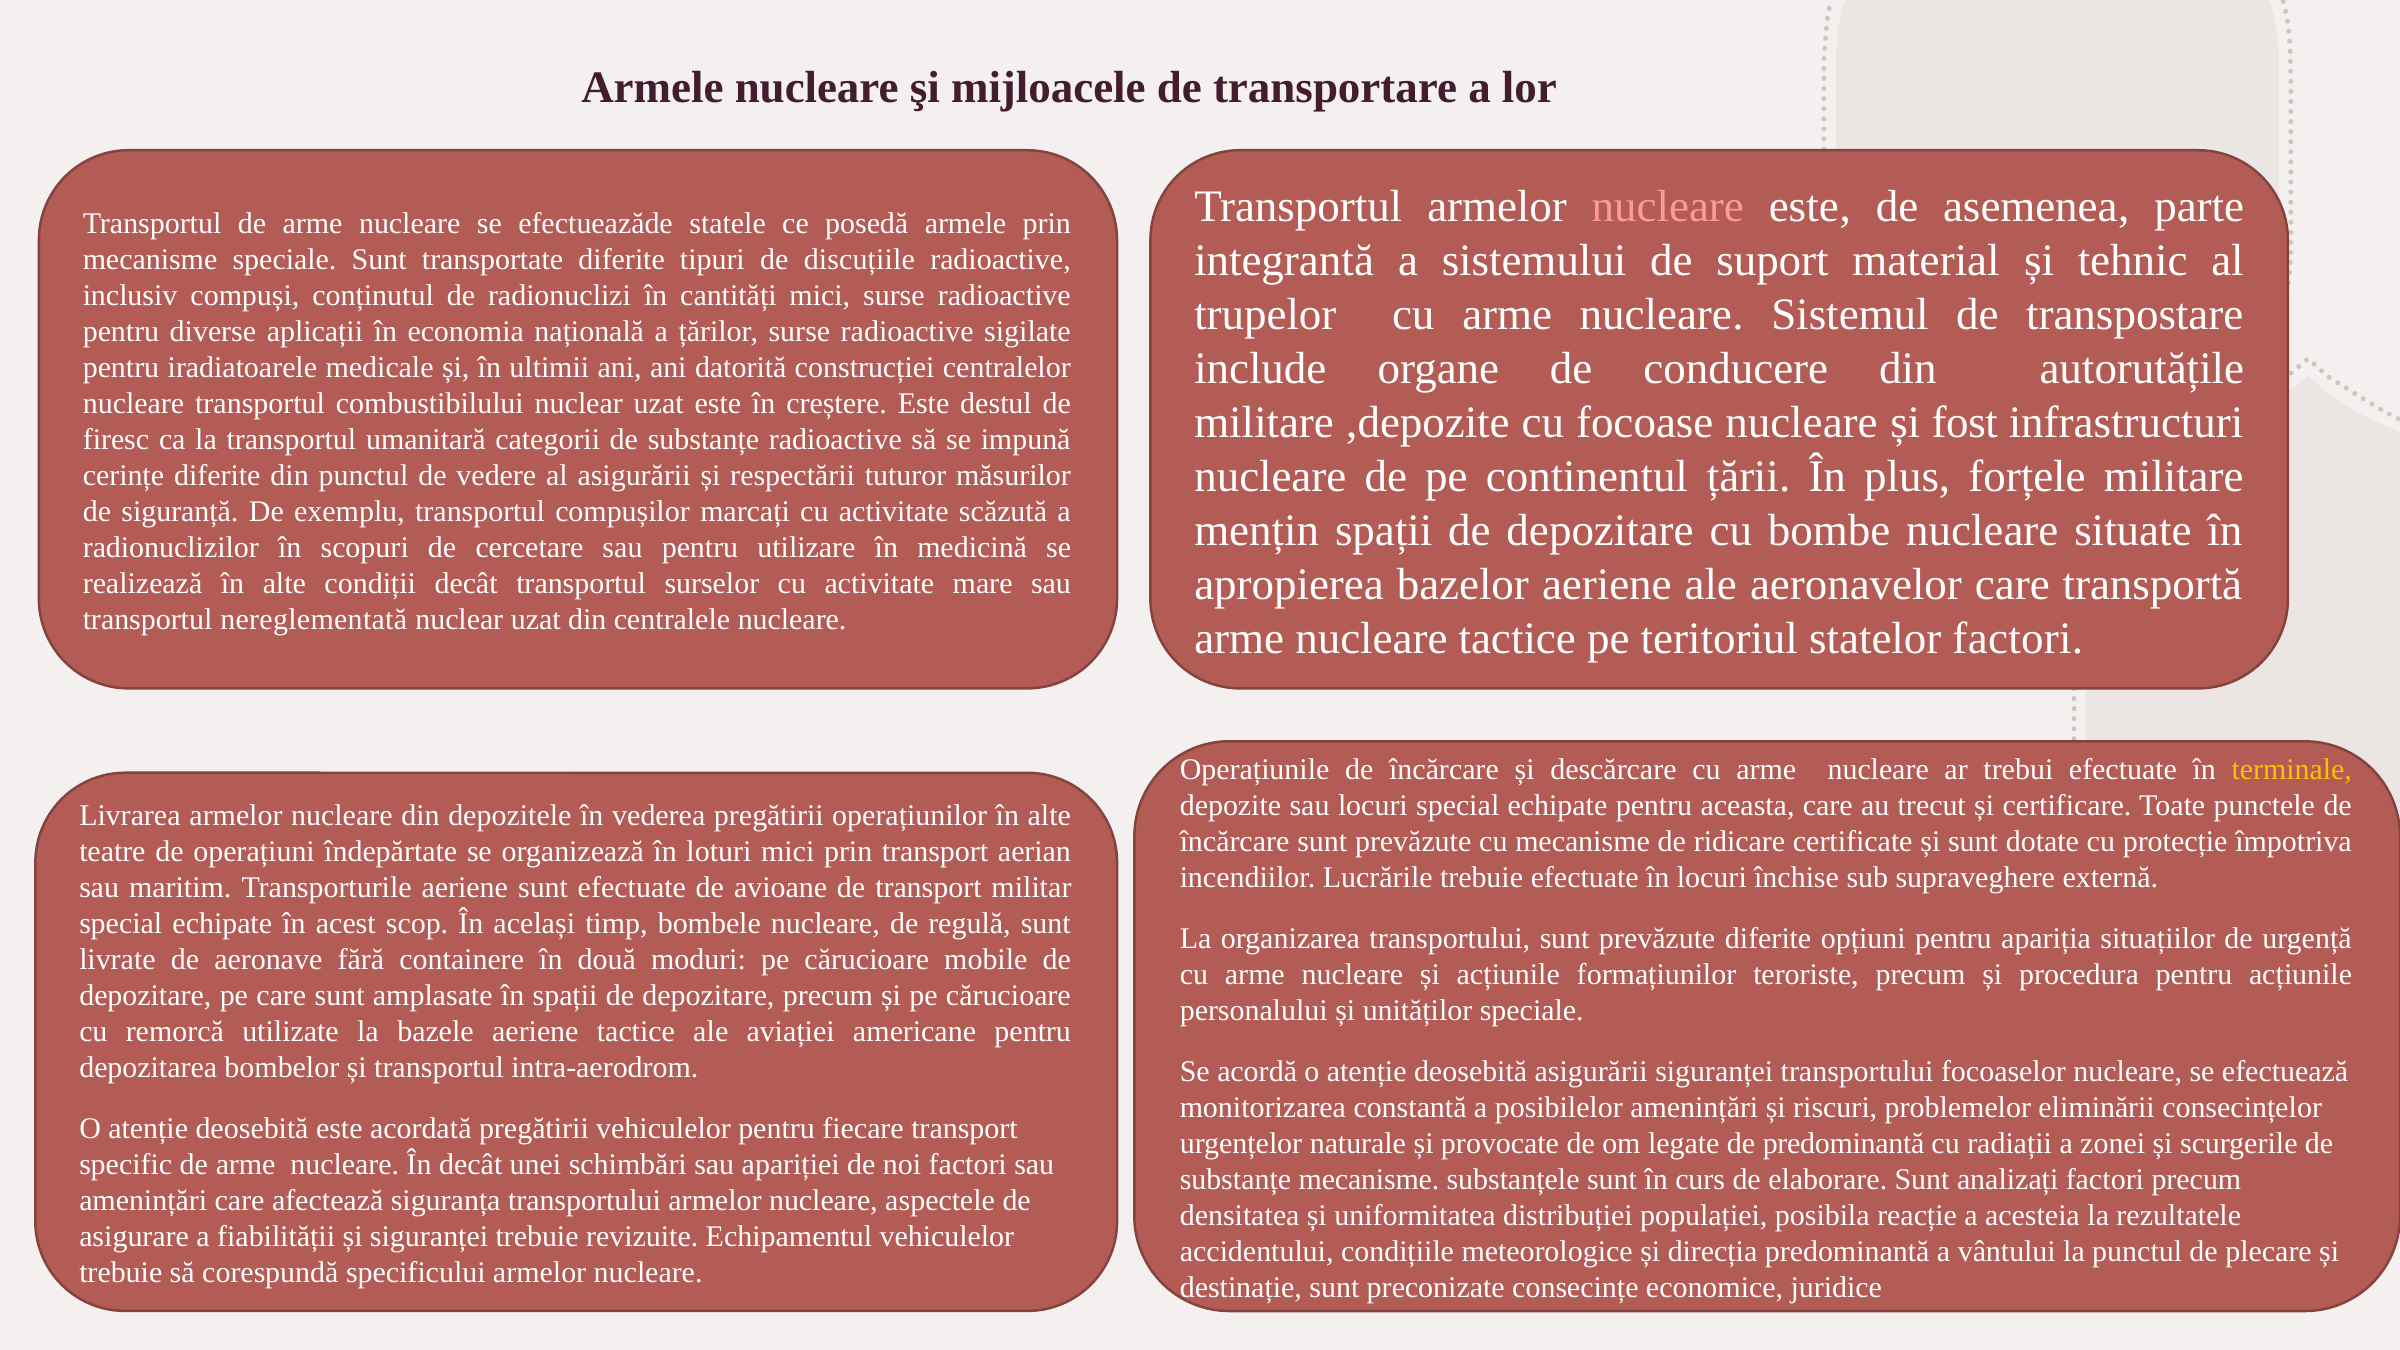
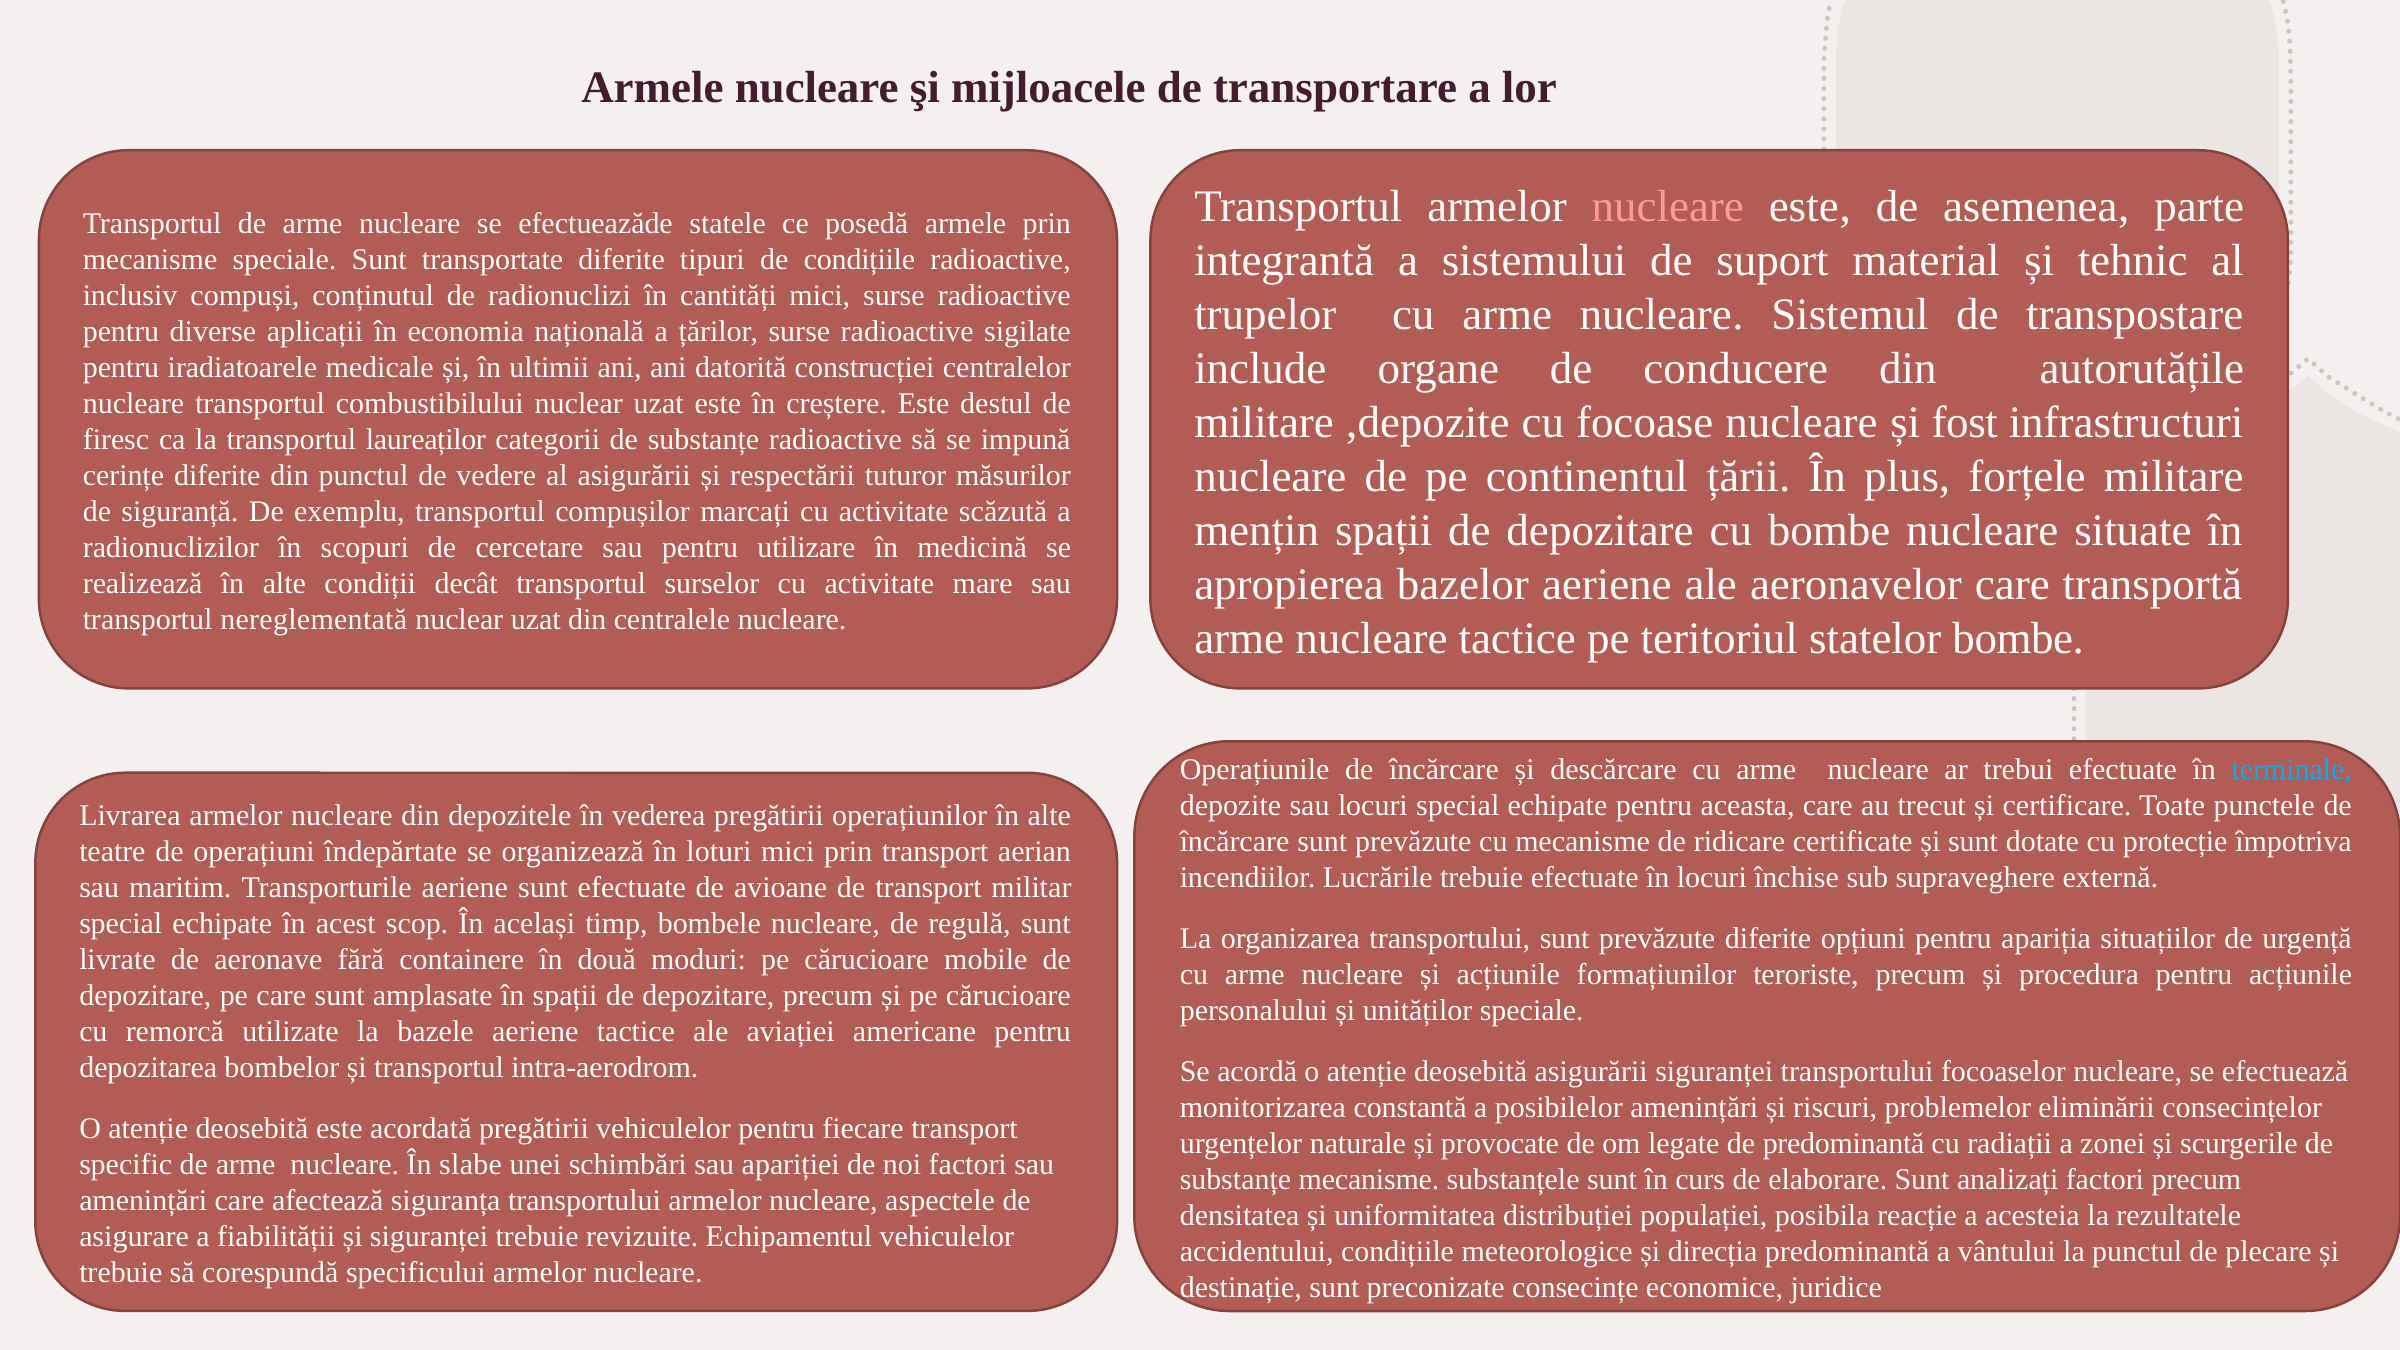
de discuțiile: discuțiile -> condițiile (859, 259)
umanitară: umanitară -> laureaților (426, 439)
statelor factori: factori -> bombe (2018, 638)
terminale colour: yellow -> light blue (2292, 769)
În decât: decât -> slabe (471, 1164)
